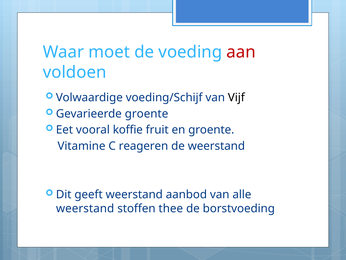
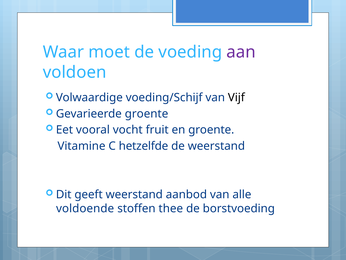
aan colour: red -> purple (241, 52)
koffie: koffie -> vocht (128, 130)
reageren: reageren -> hetzelfde (143, 146)
weerstand: weerstand -> voldoende (85, 208)
